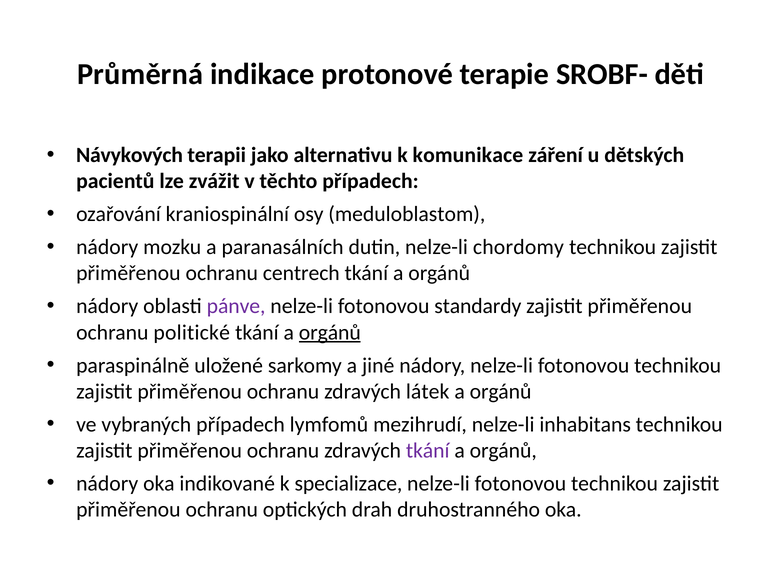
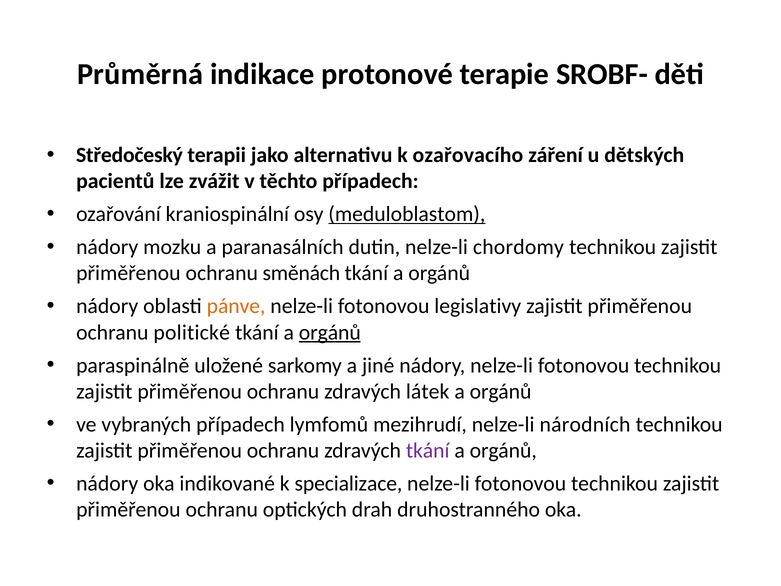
Návykových: Návykových -> Středočeský (129, 155)
komunikace: komunikace -> ozařovacího (468, 155)
meduloblastom underline: none -> present (407, 214)
centrech: centrech -> směnách (301, 273)
pánve colour: purple -> orange (236, 306)
standardy: standardy -> legislativy (478, 306)
inhabitans: inhabitans -> národních (585, 424)
